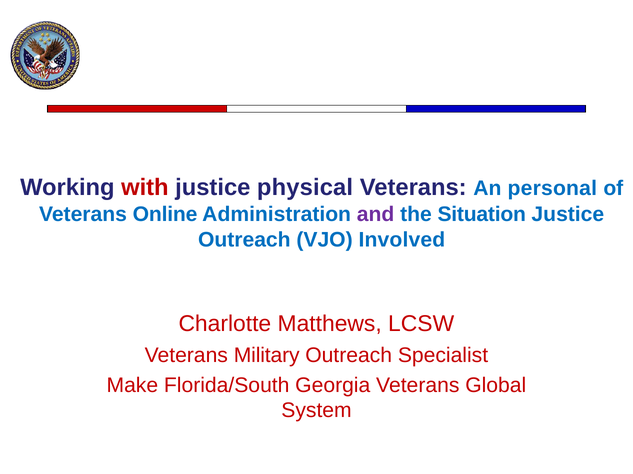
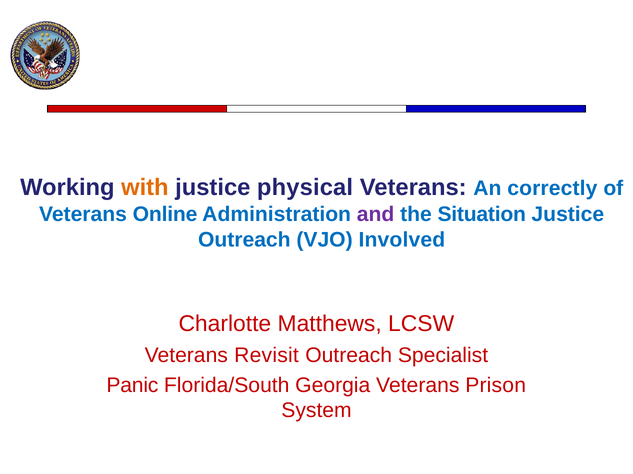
with colour: red -> orange (145, 188)
personal: personal -> correctly (552, 189)
Military: Military -> Revisit (267, 356)
Make: Make -> Panic (132, 386)
Global: Global -> Prison (496, 386)
